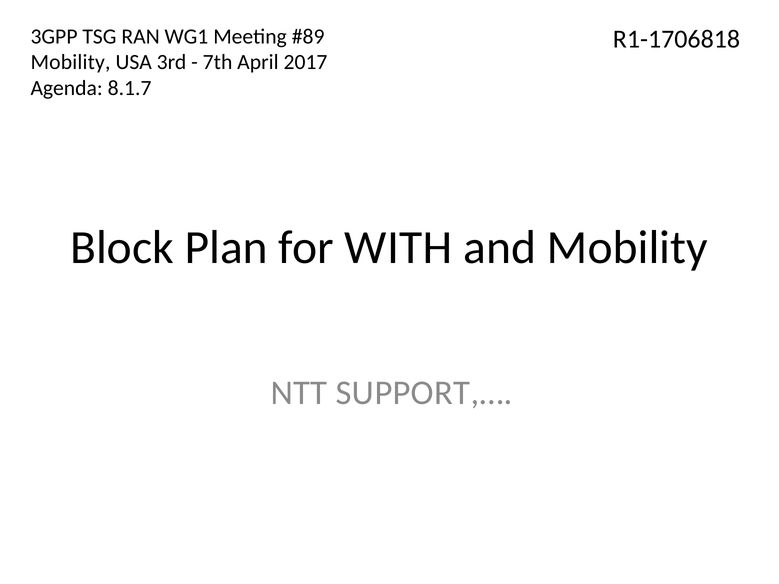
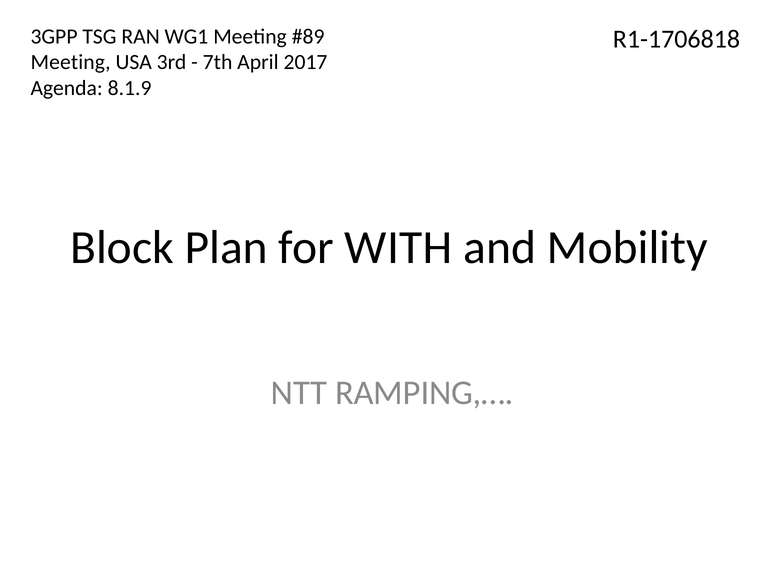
Mobility: Mobility -> Meeting (71, 62)
8.1.7: 8.1.7 -> 8.1.9 (130, 88)
SUPPORT,…: SUPPORT,… -> RAMPING,… (424, 393)
